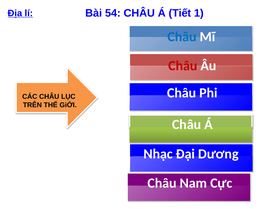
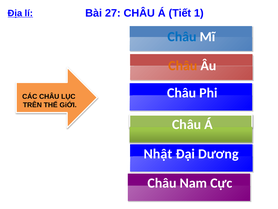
54: 54 -> 27 (113, 13)
Châu colour: red -> orange (183, 65)
Nhạc: Nhạc -> Nhật (158, 154)
